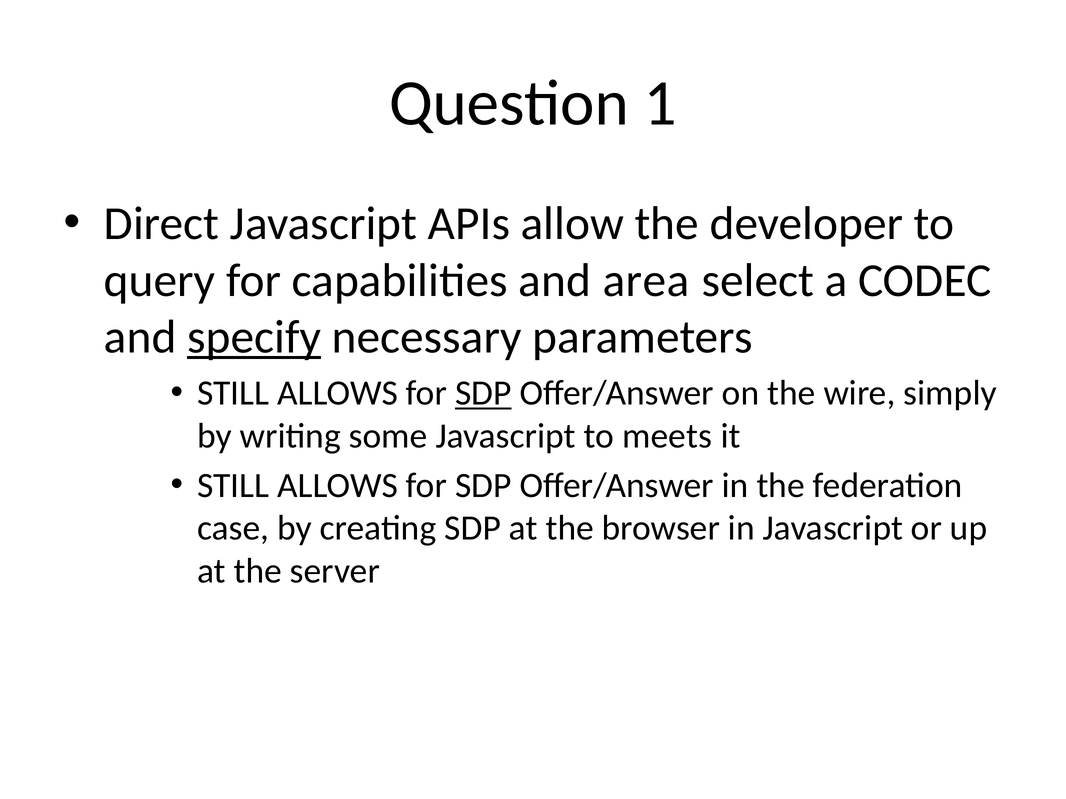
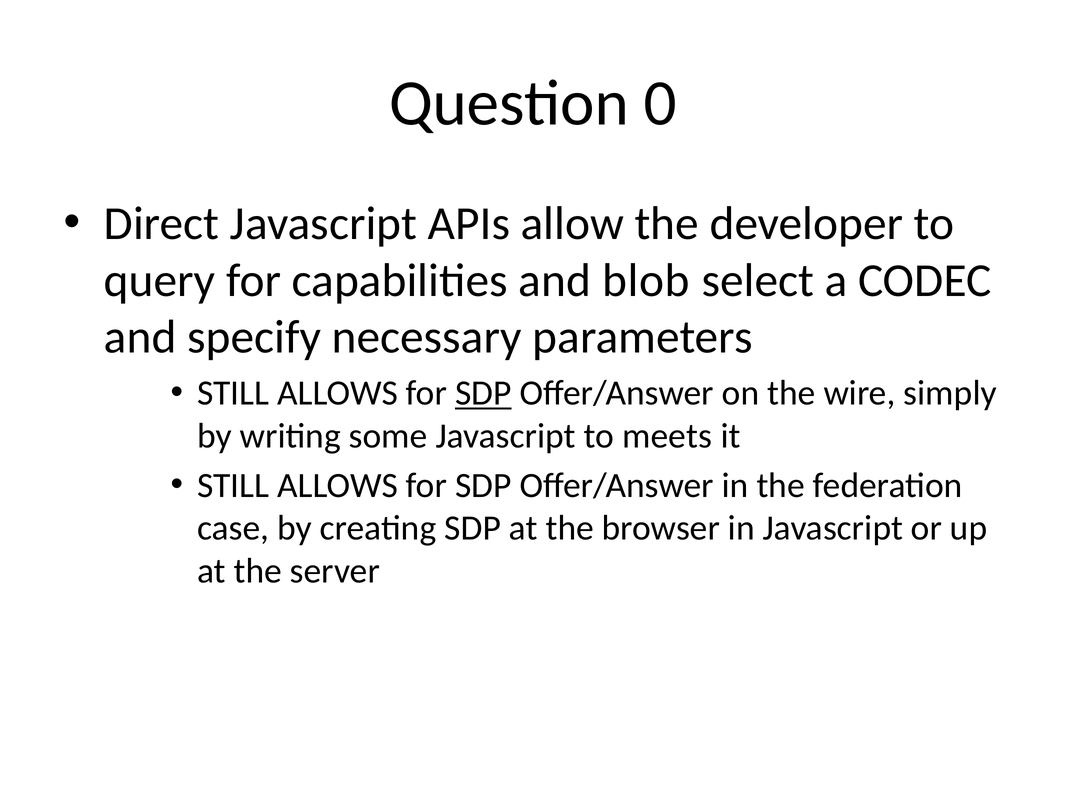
1: 1 -> 0 (660, 103)
area: area -> blob (646, 281)
specify underline: present -> none (254, 337)
